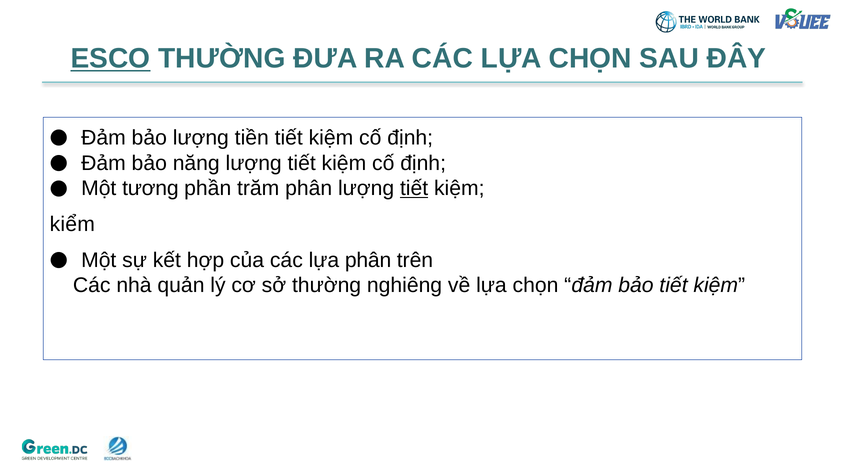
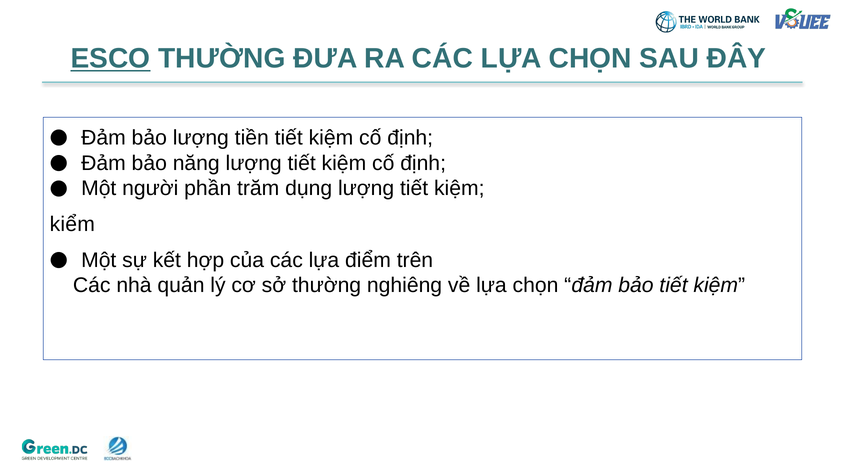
tương: tương -> người (150, 188)
trăm phân: phân -> dụng (309, 188)
tiết underline: present -> none (414, 188)
lựa phân: phân -> điểm (368, 260)
